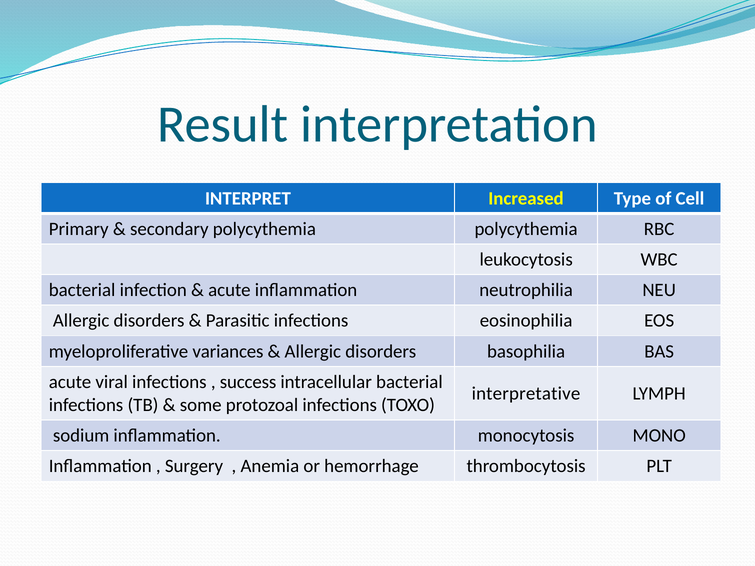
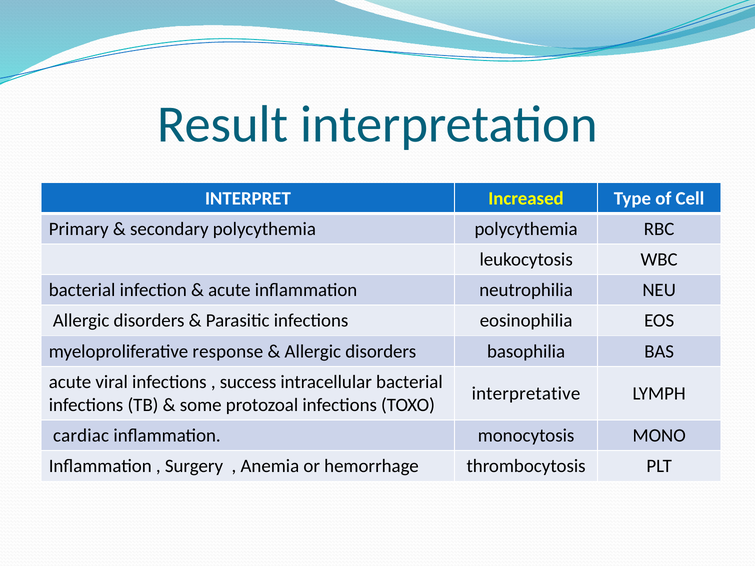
variances: variances -> response (228, 351)
sodium: sodium -> cardiac (81, 436)
